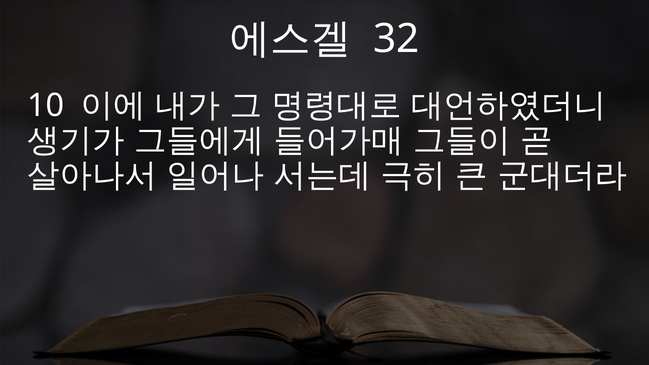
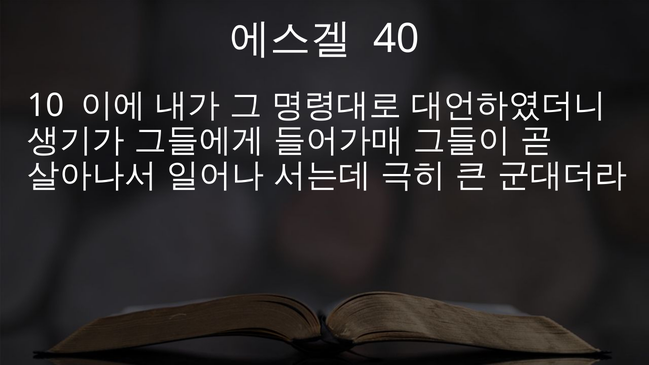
32: 32 -> 40 (396, 39)
